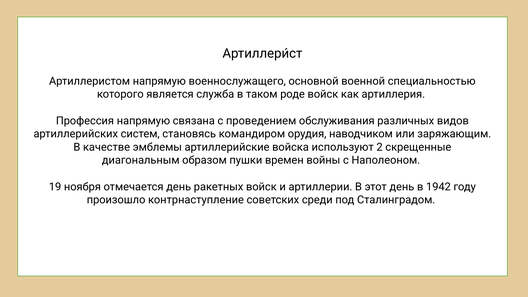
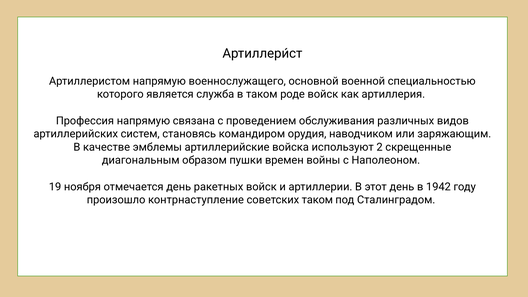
советских среди: среди -> таком (317, 200)
